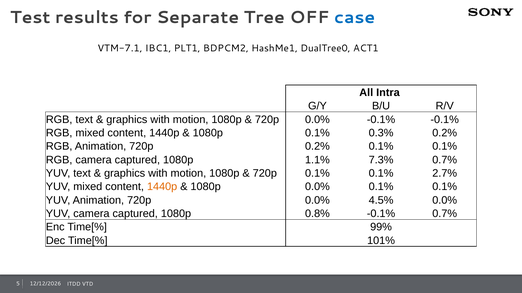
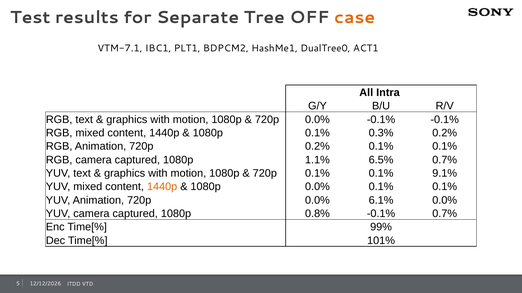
case colour: blue -> orange (355, 18)
7.3%: 7.3% -> 6.5% (381, 160)
2.7%: 2.7% -> 9.1% (445, 173)
4.5%: 4.5% -> 6.1% (381, 200)
